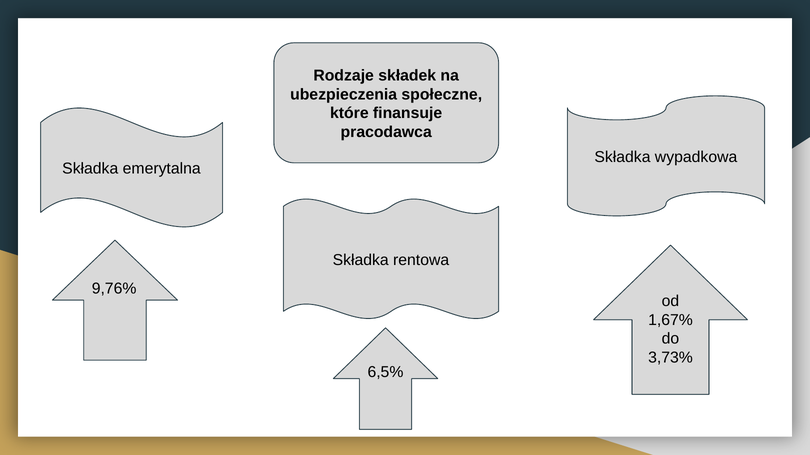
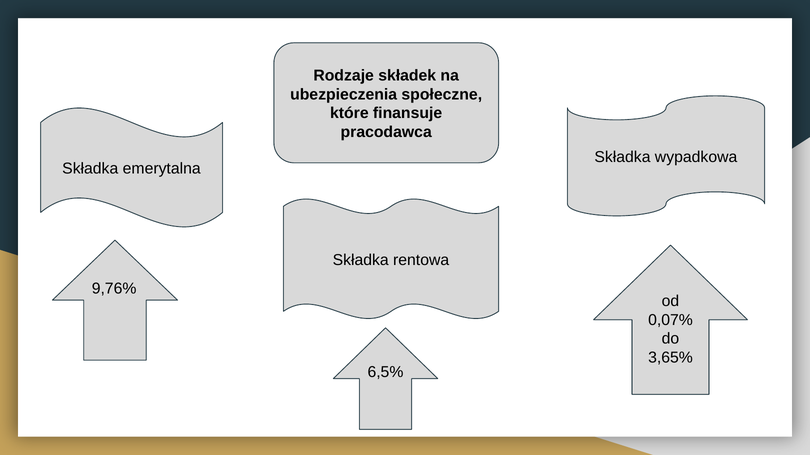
1,67%: 1,67% -> 0,07% (670, 320)
3,73%: 3,73% -> 3,65% (670, 358)
